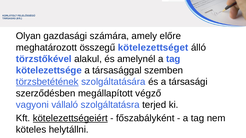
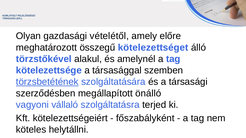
számára: számára -> vételétől (109, 36)
végző: végző -> önálló (148, 94)
kötelezettségeiért underline: present -> none (70, 118)
